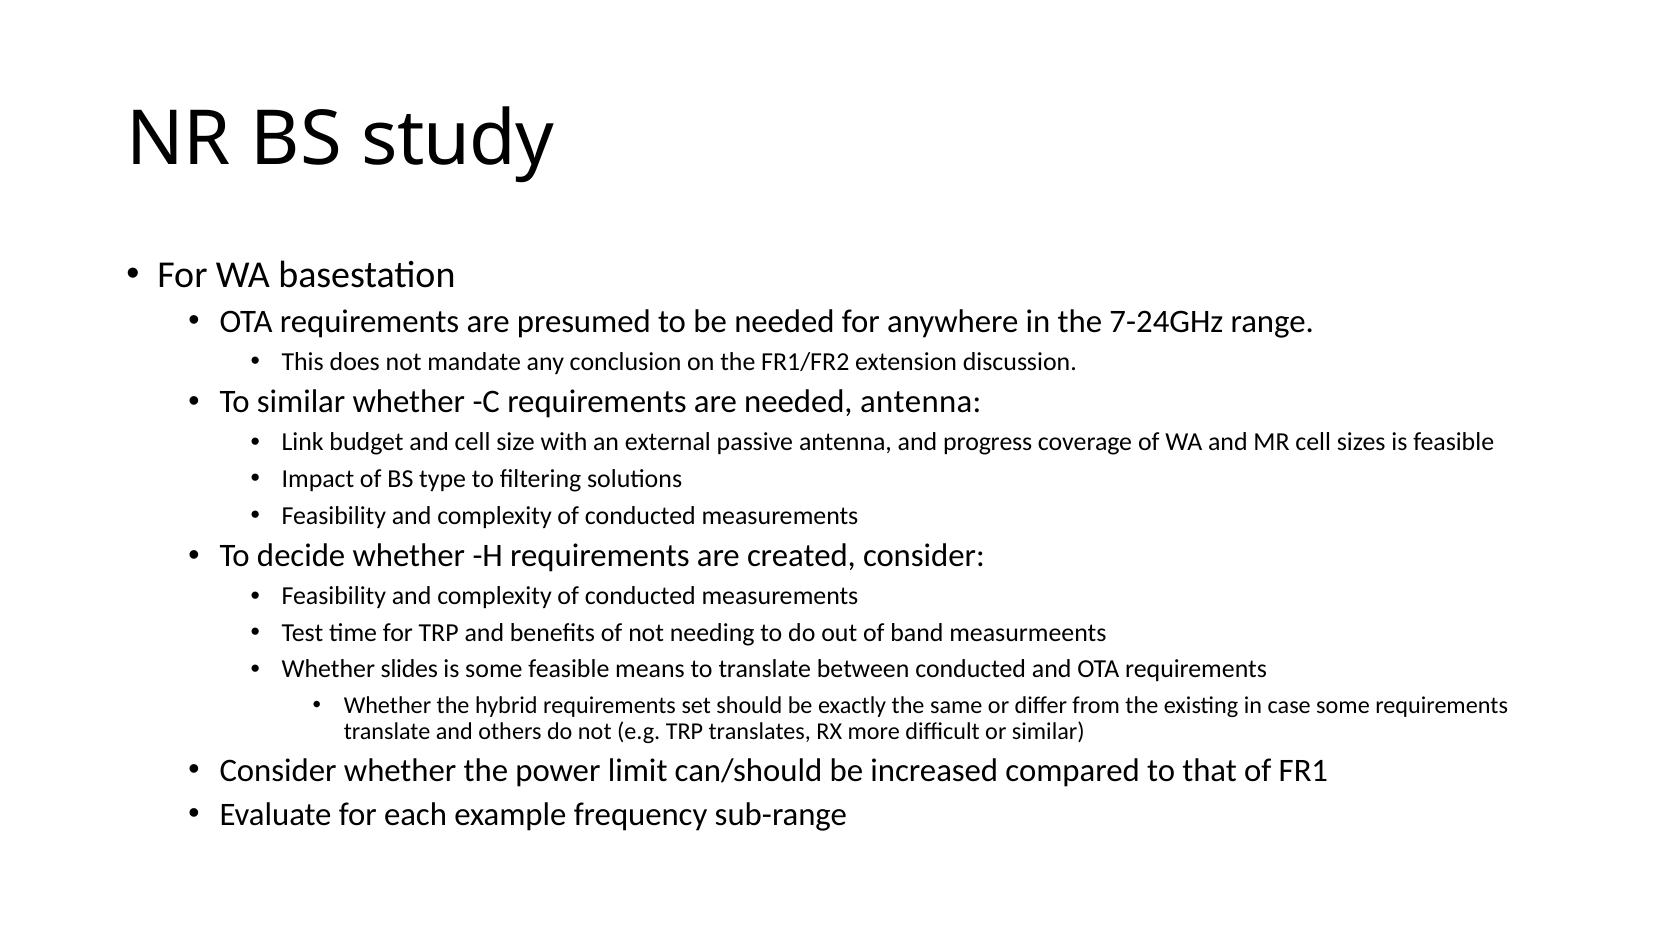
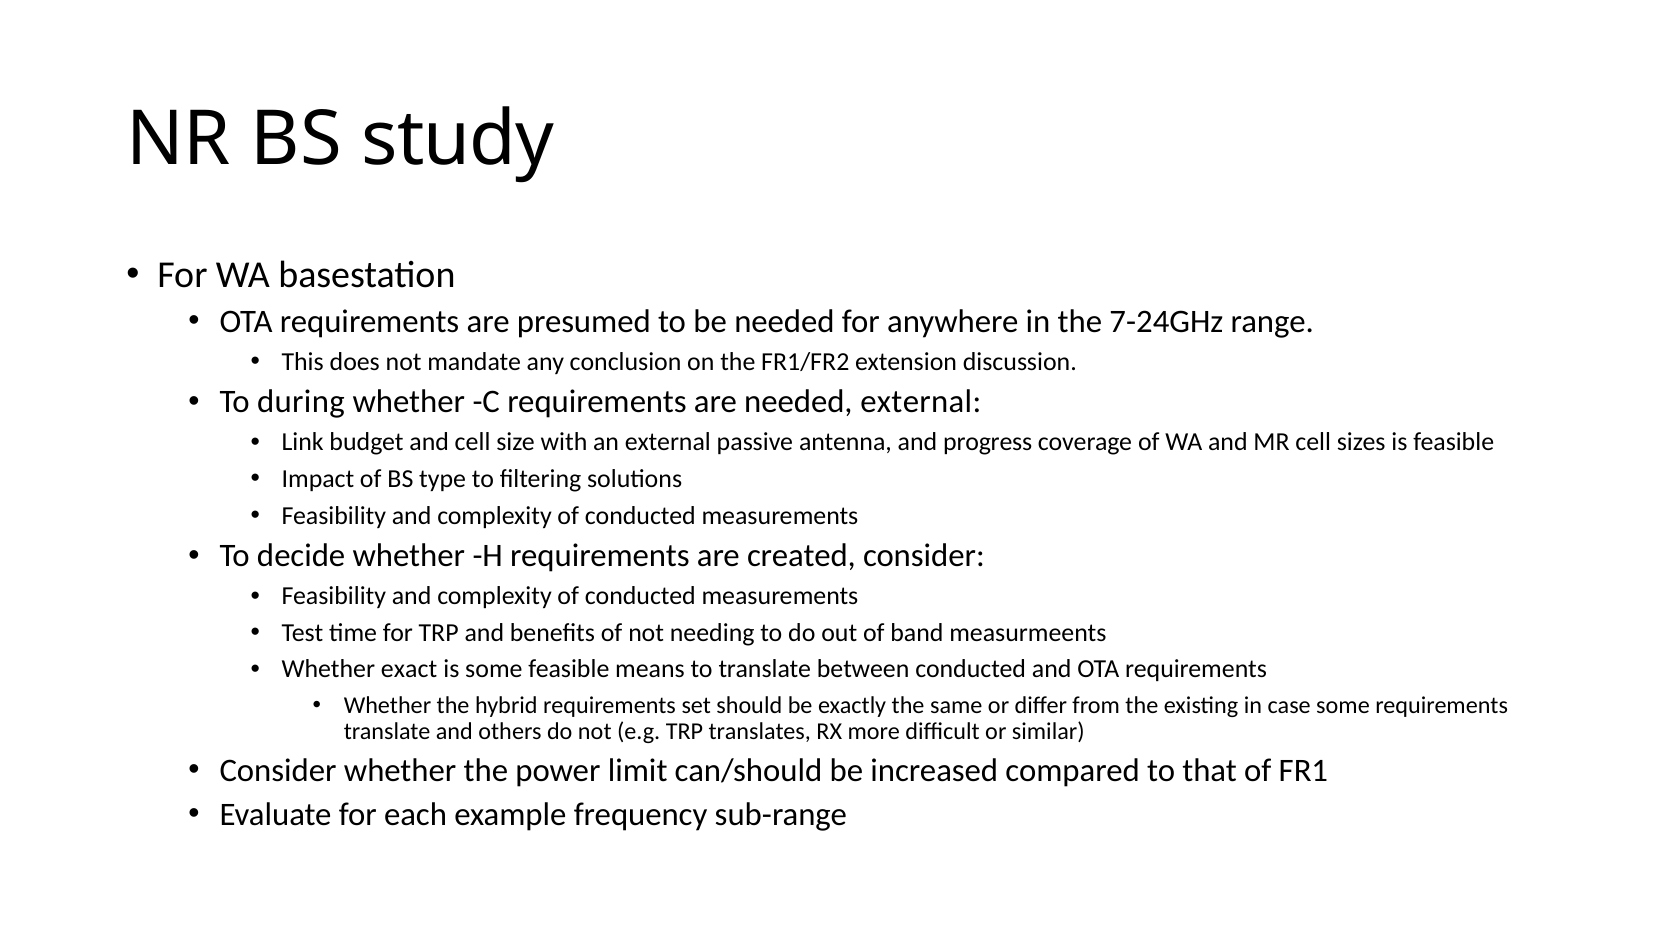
To similar: similar -> during (301, 402)
needed antenna: antenna -> external (921, 402)
slides: slides -> exact (409, 669)
